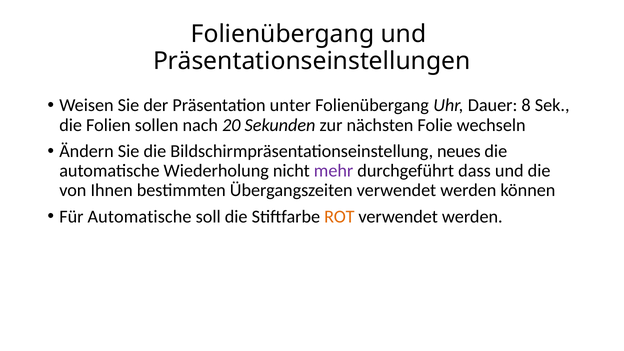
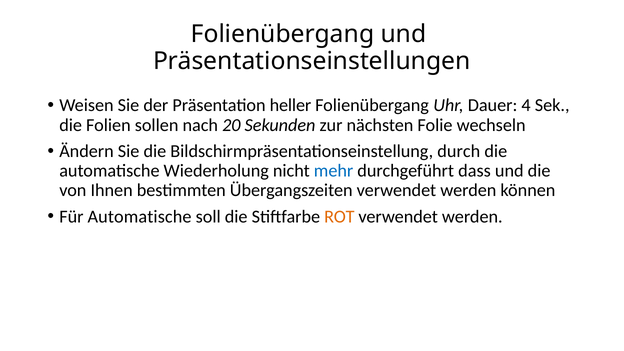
unter: unter -> heller (290, 105)
8: 8 -> 4 (526, 105)
neues: neues -> durch (459, 151)
mehr colour: purple -> blue (334, 171)
